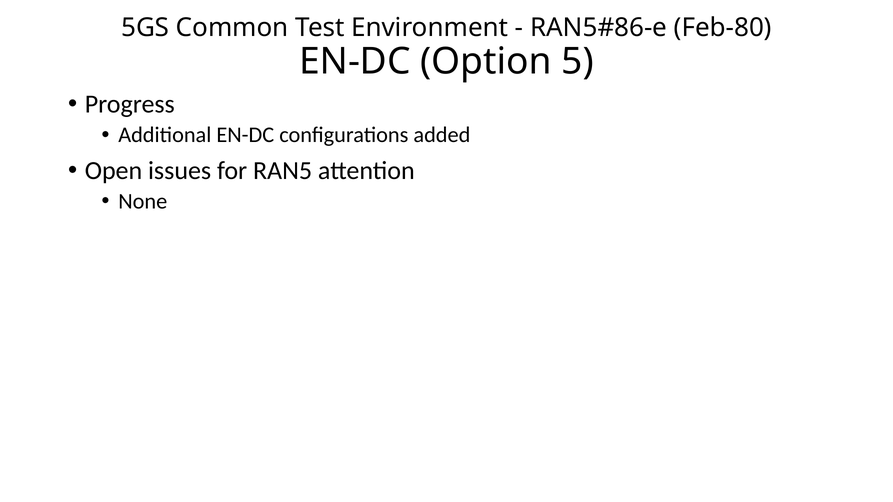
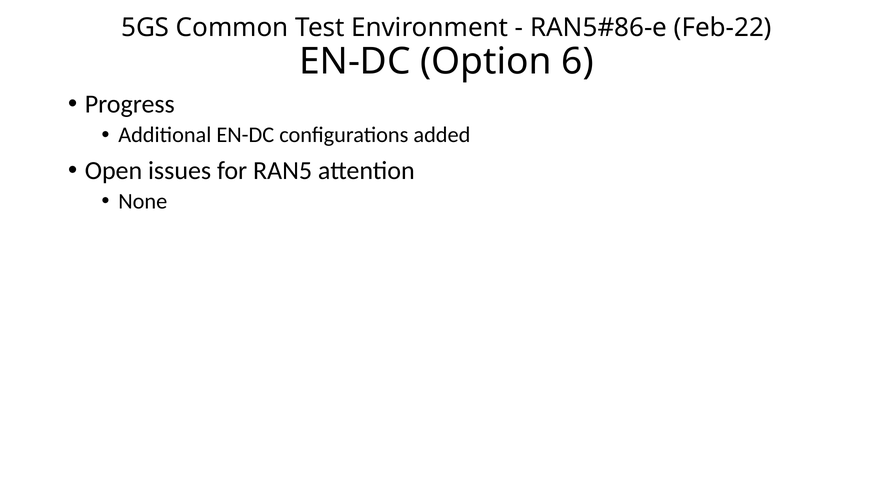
Feb-80: Feb-80 -> Feb-22 (723, 28)
5: 5 -> 6 (578, 62)
